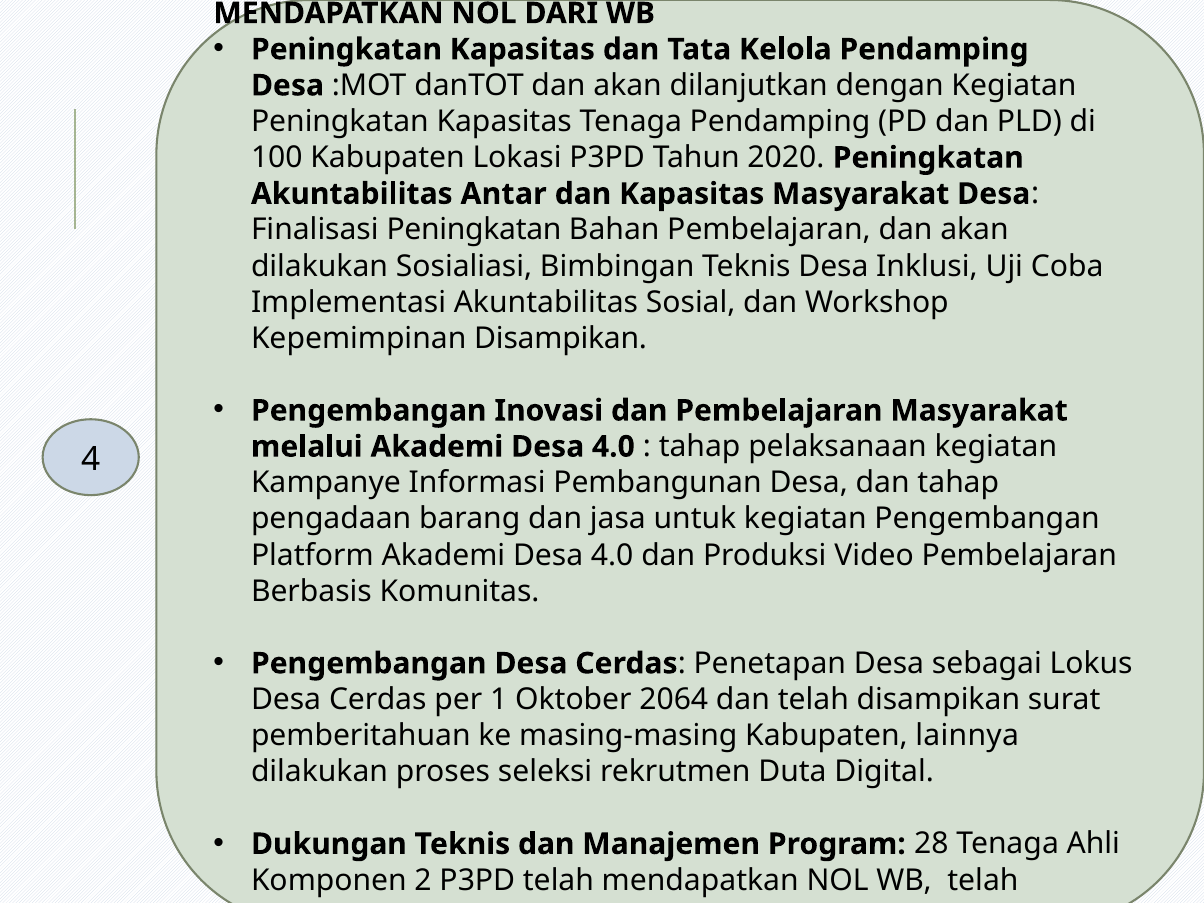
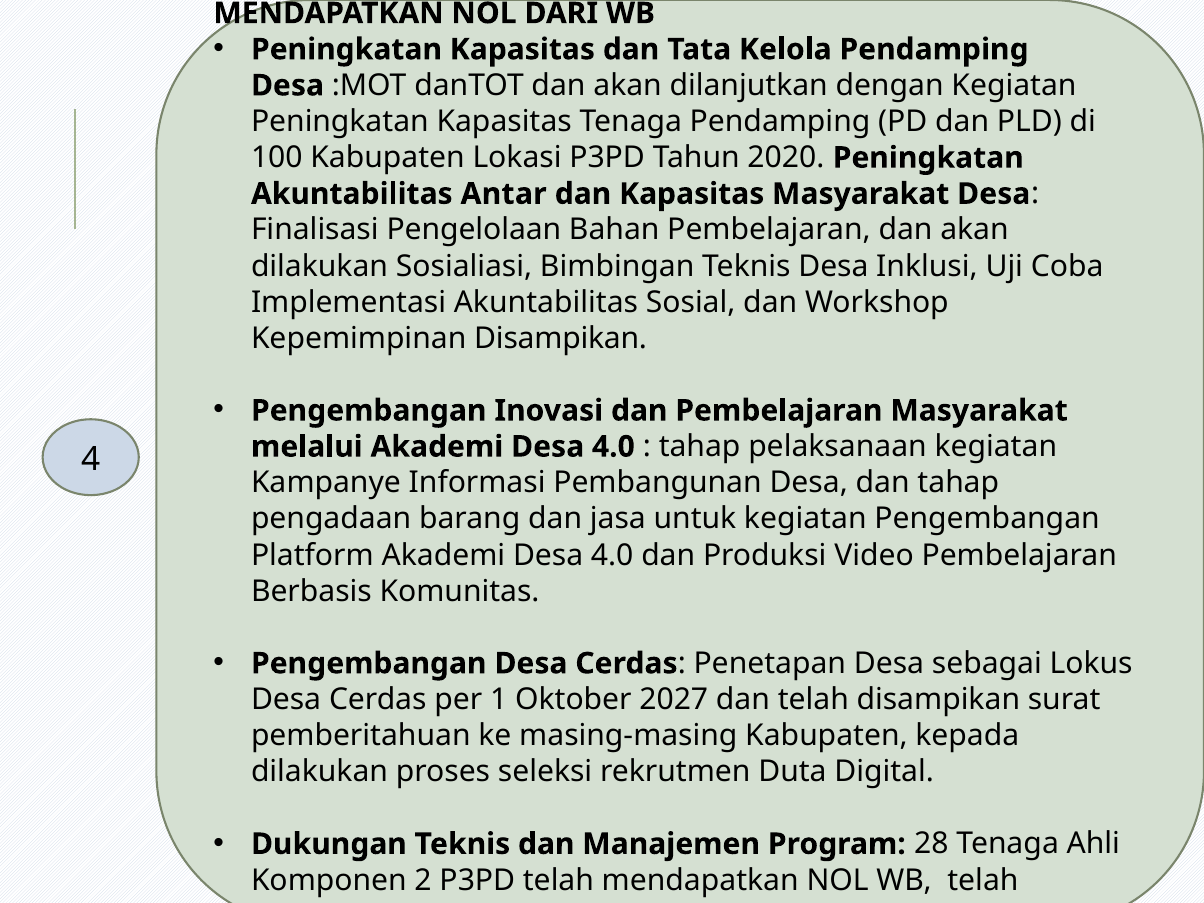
Finalisasi Peningkatan: Peningkatan -> Pengelolaan (474, 230)
2064: 2064 -> 2027 (674, 700)
lainnya: lainnya -> kepada (967, 736)
